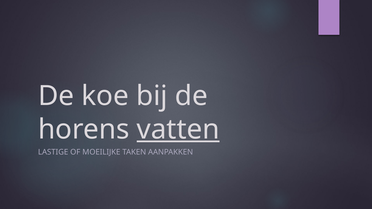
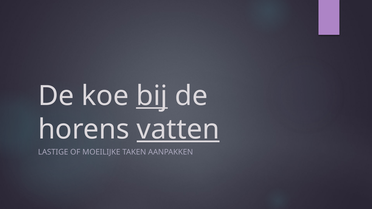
bij underline: none -> present (152, 96)
